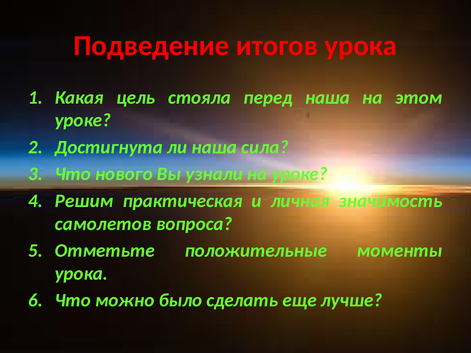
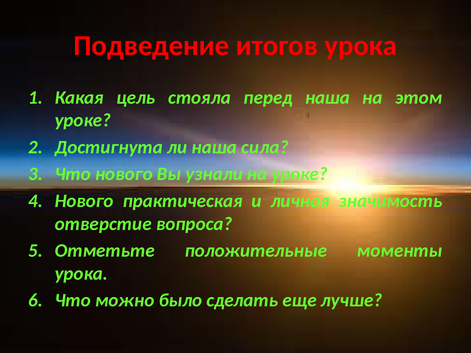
Решим: Решим -> Нового (84, 201)
самолетов: самолетов -> отверстие (103, 224)
